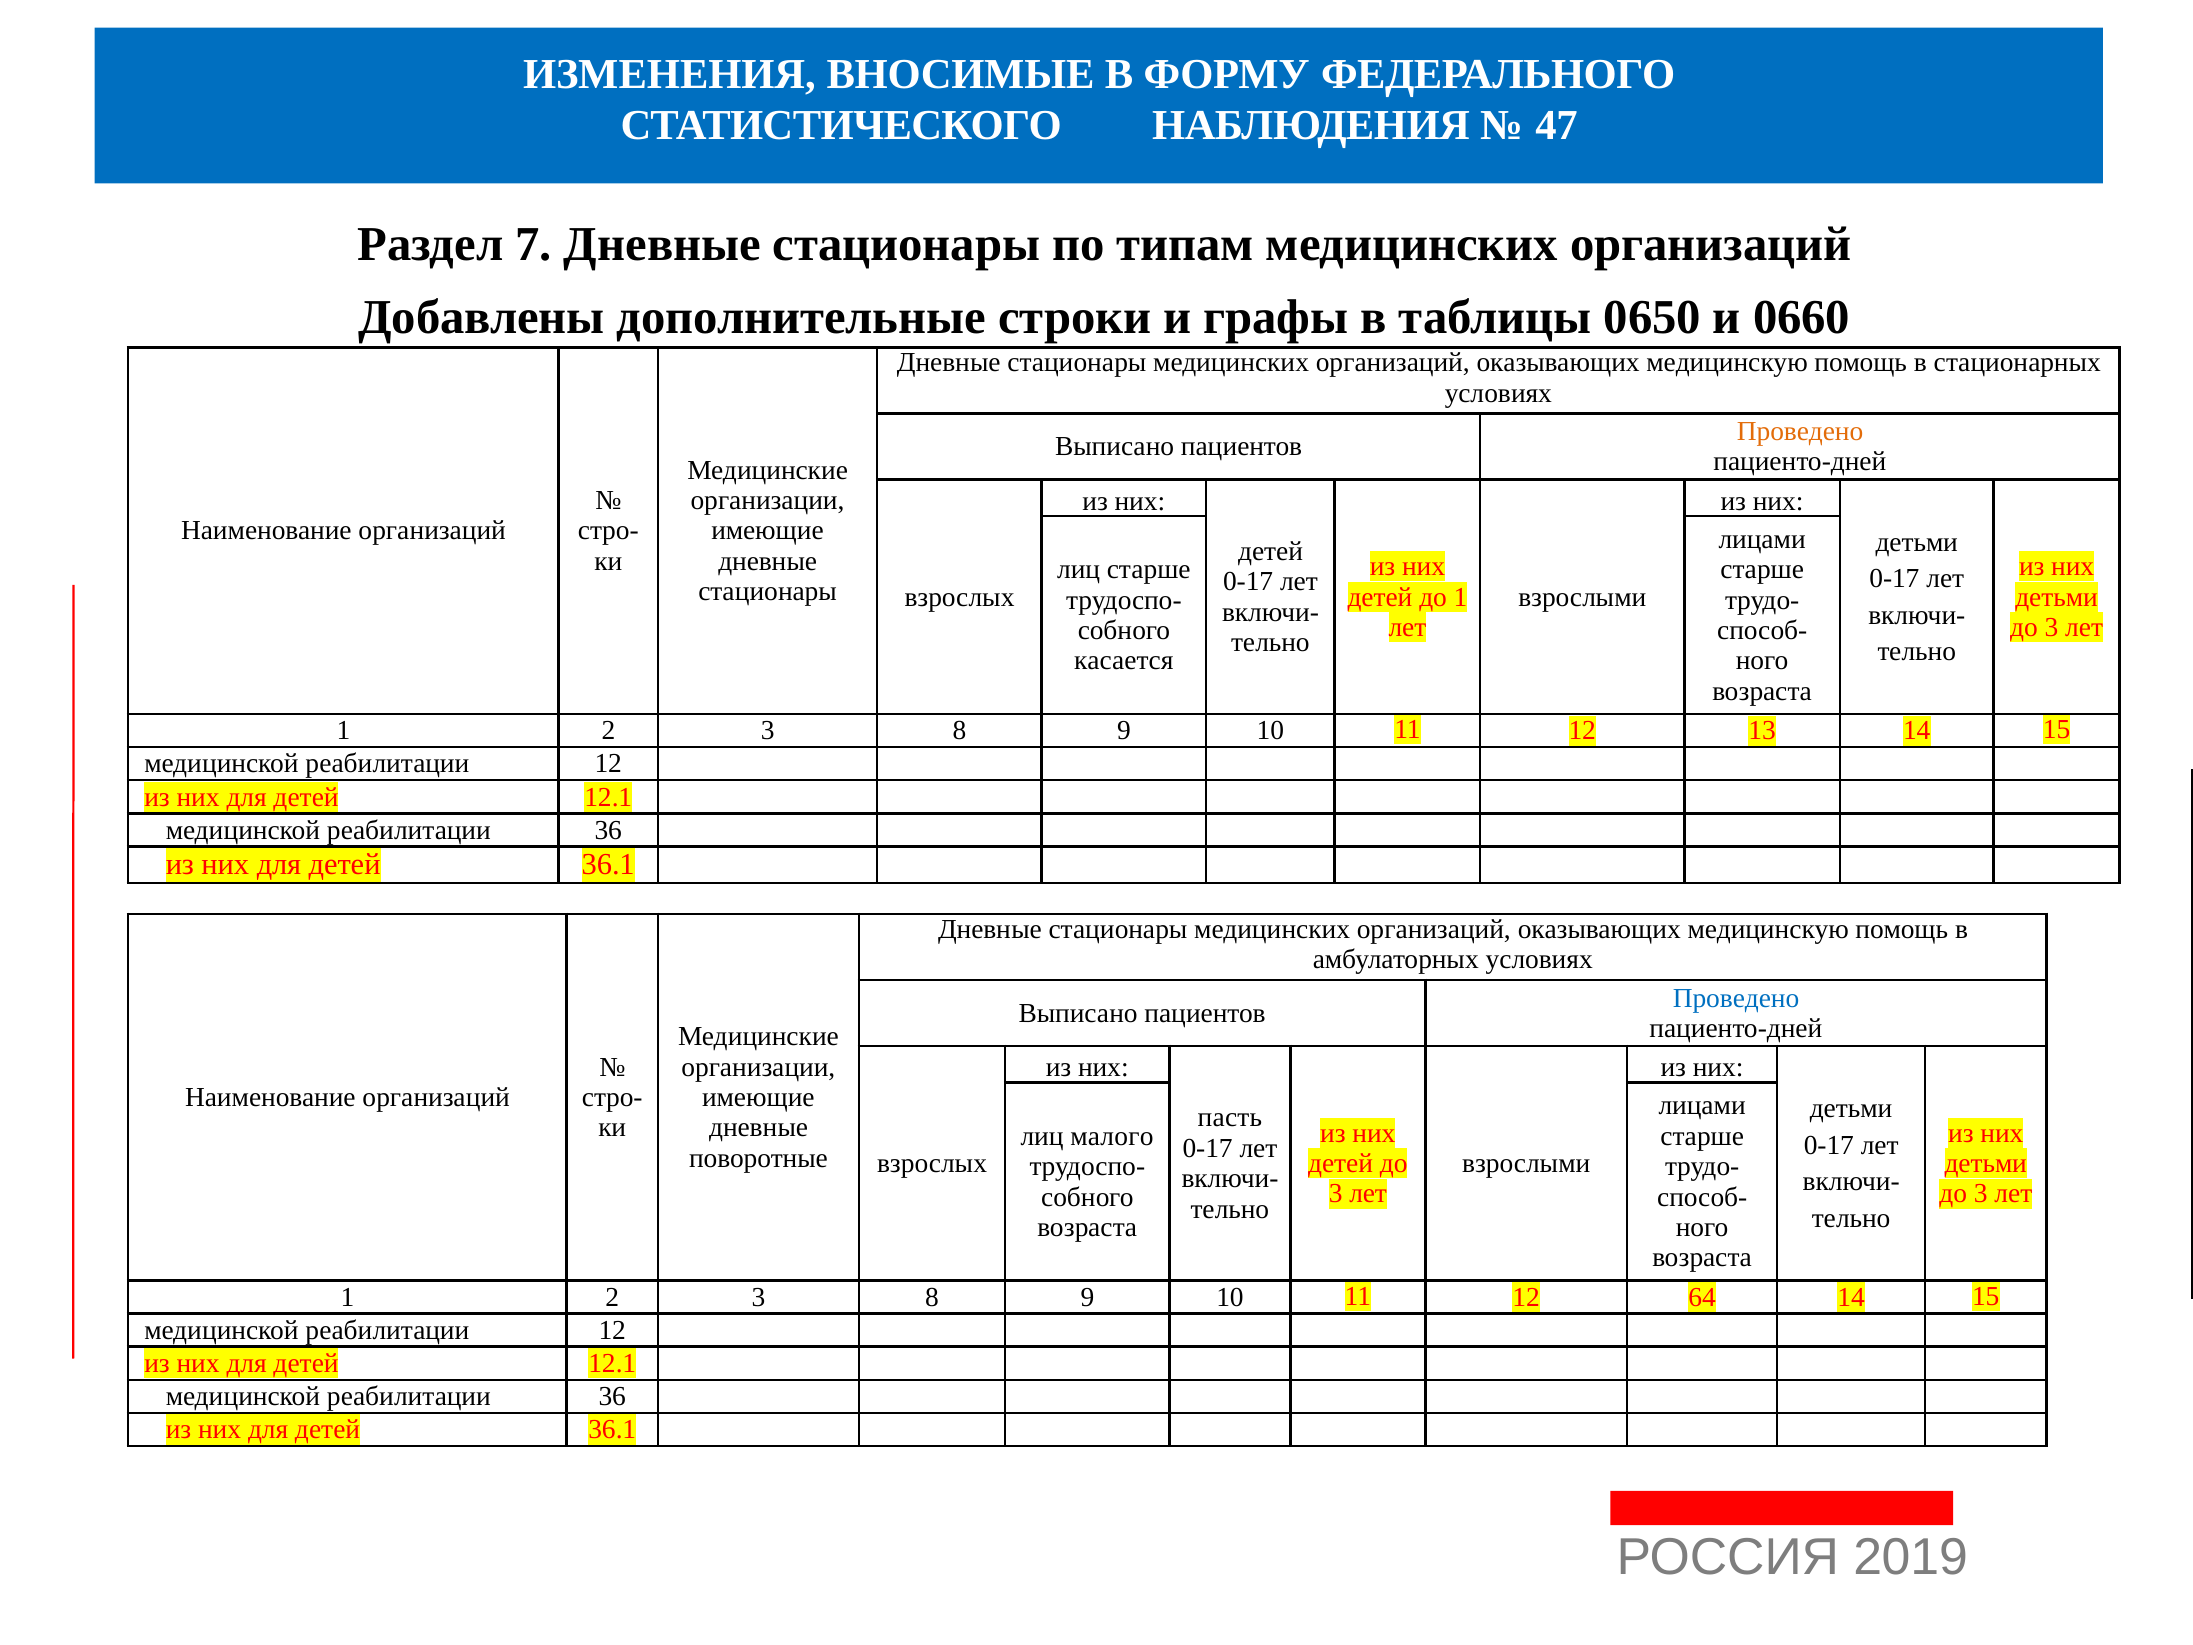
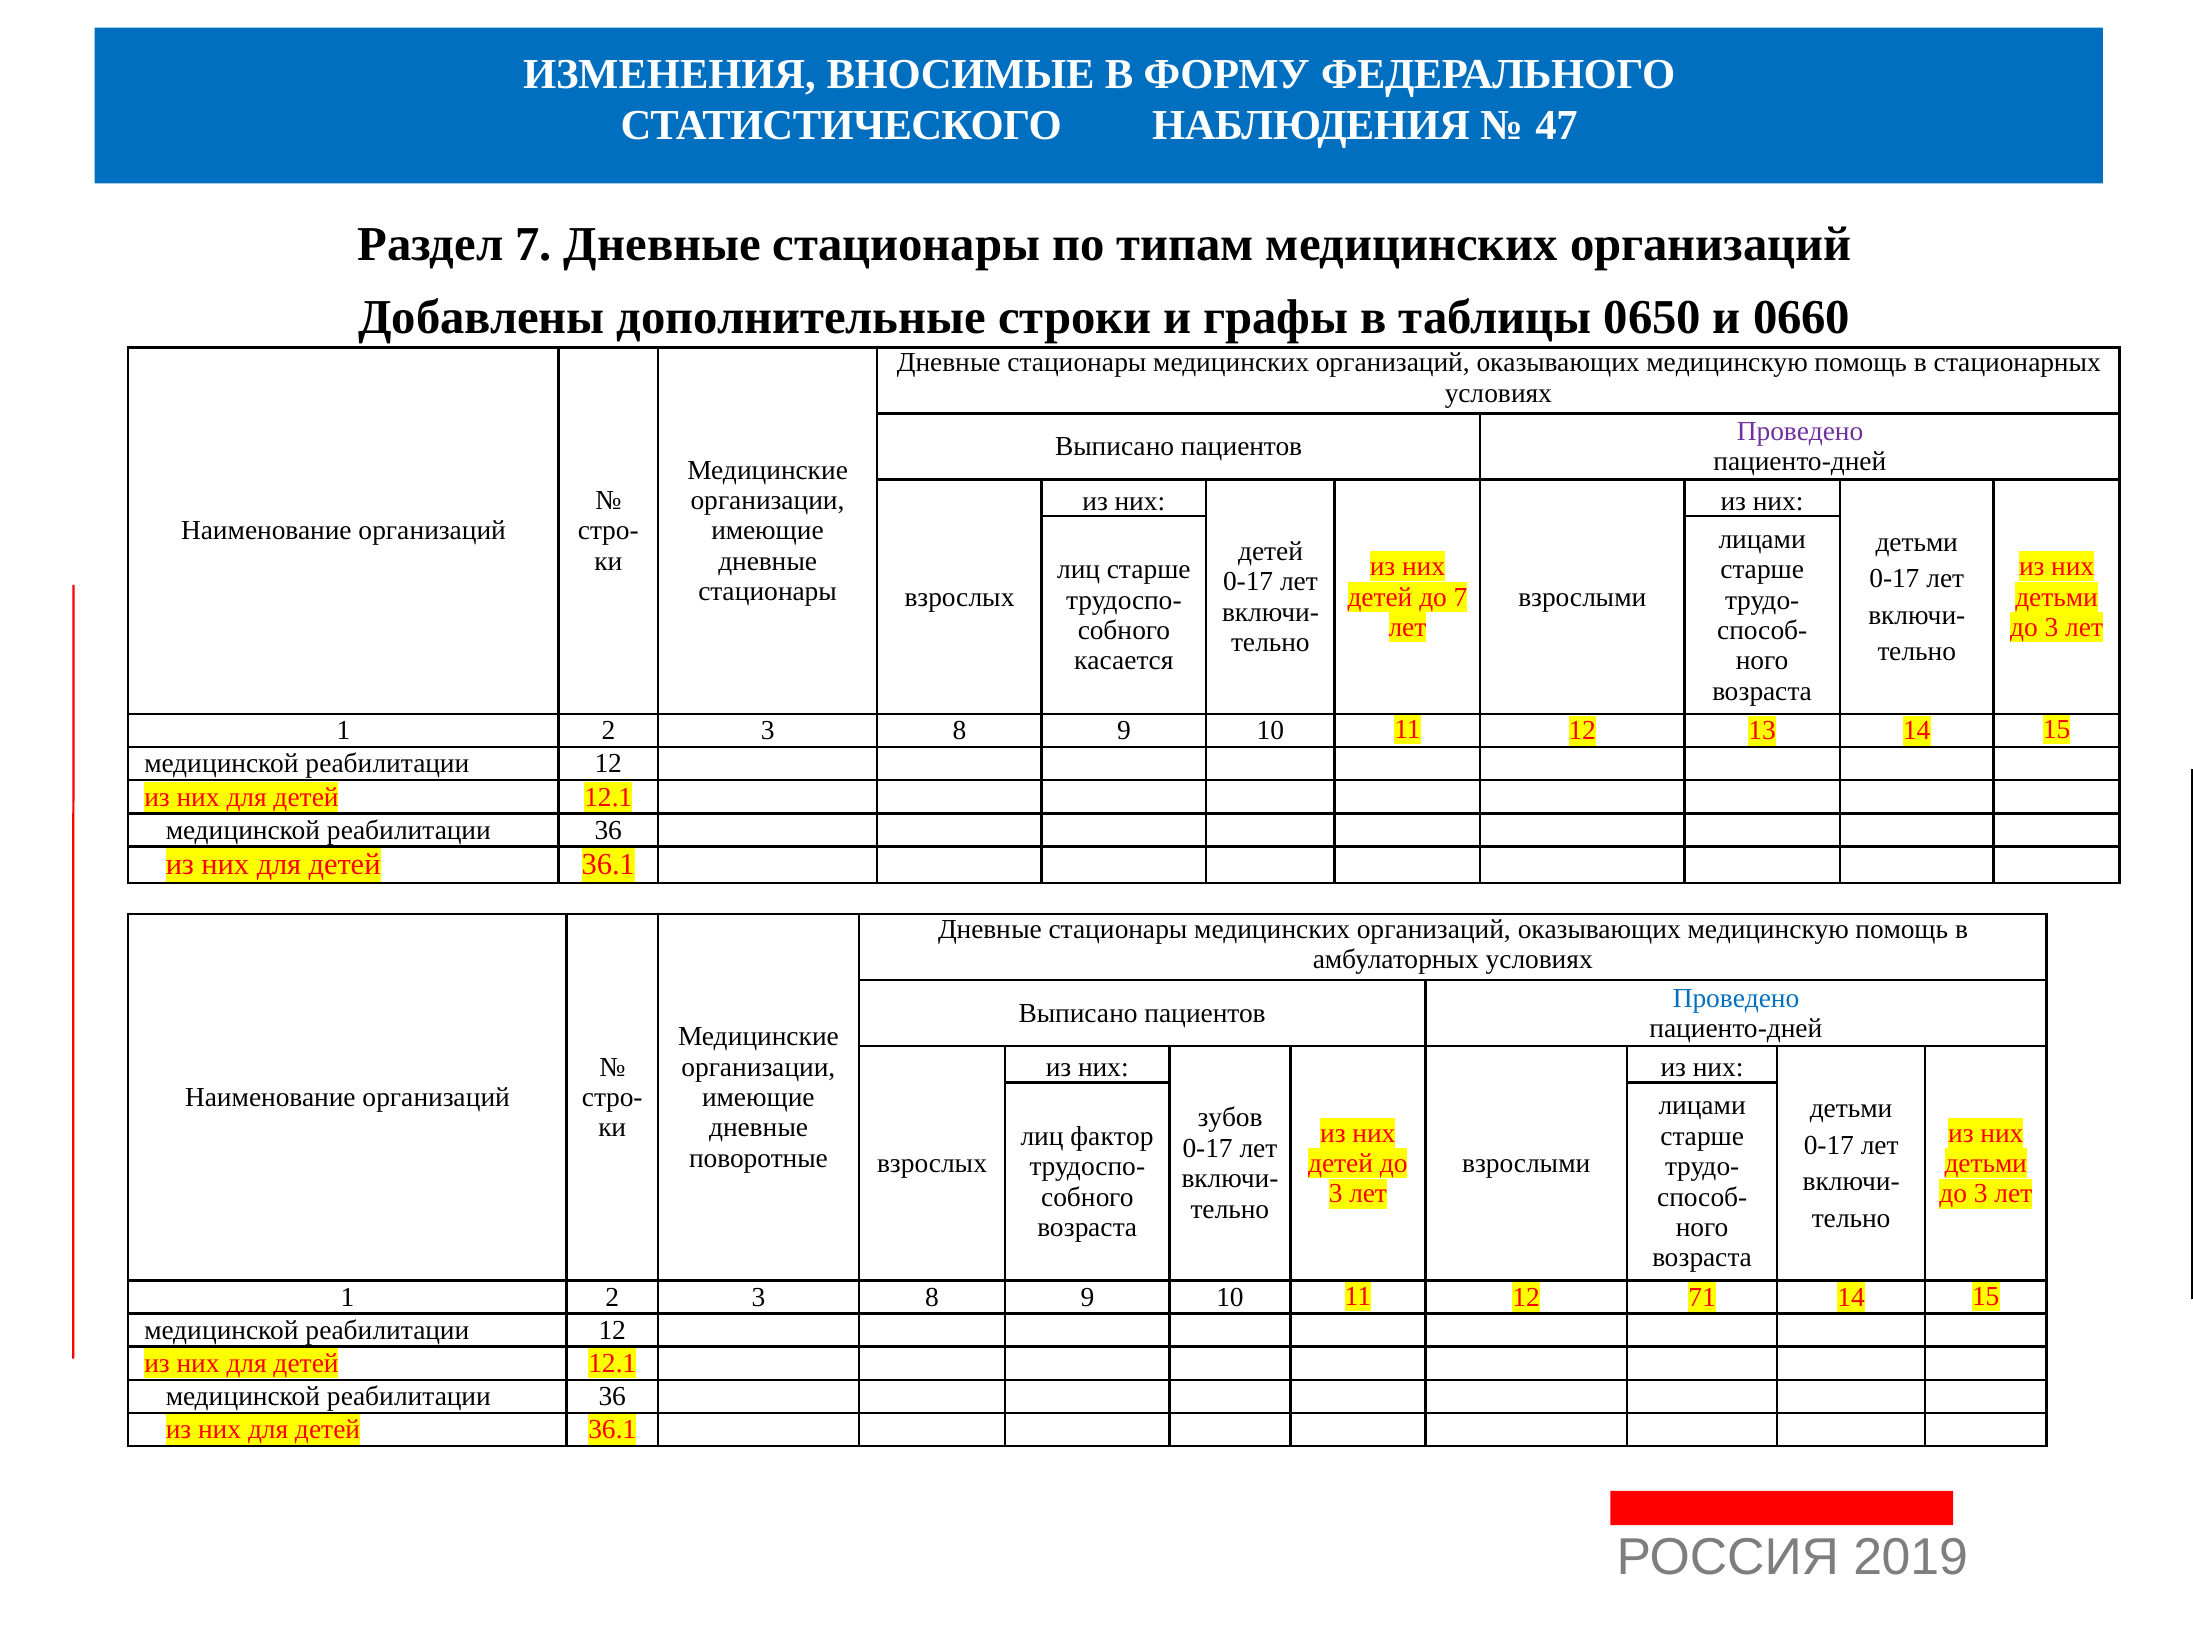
Проведено colour: orange -> purple (1800, 431)
до 1: 1 -> 7 (1461, 597)
пасть: пасть -> зубов (1230, 1118)
малого: малого -> фактор (1112, 1136)
64: 64 -> 71 (1702, 1297)
